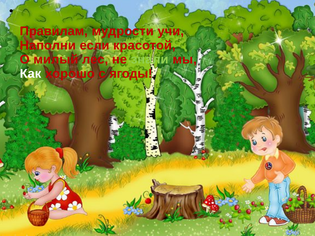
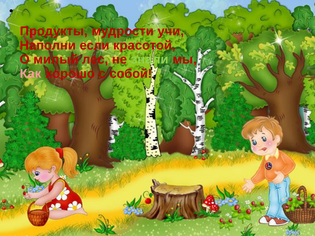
Правилам: Правилам -> Продукты (54, 31)
Как colour: white -> pink (30, 74)
ягоды: ягоды -> собой (131, 74)
